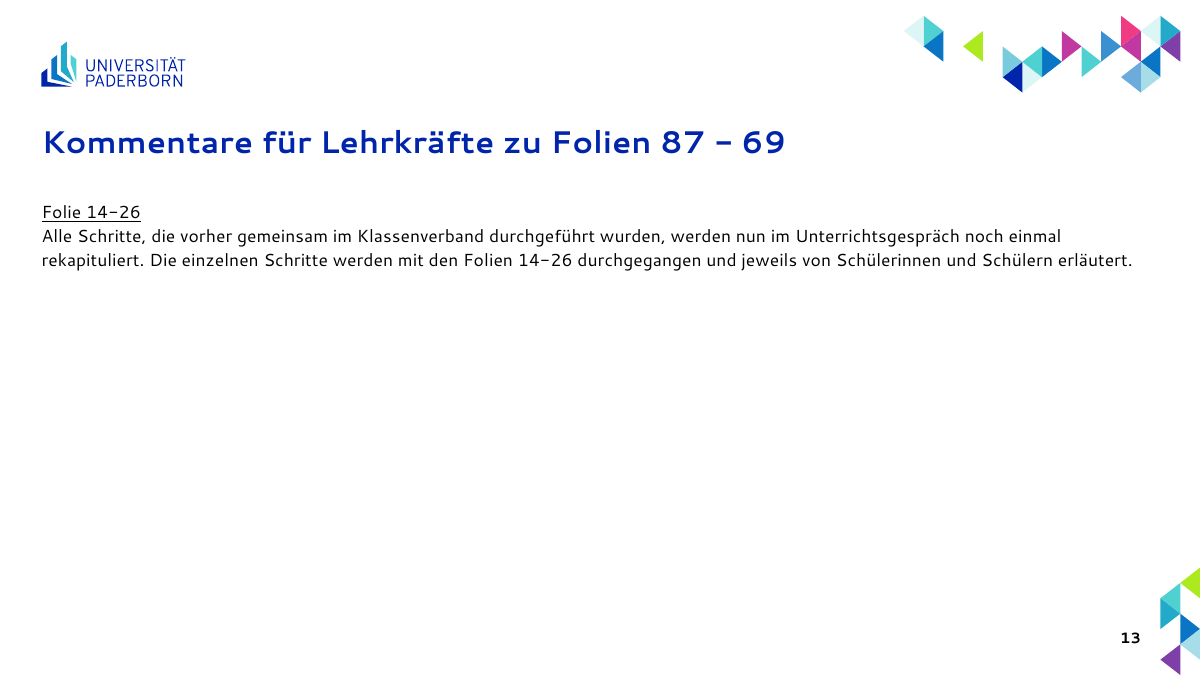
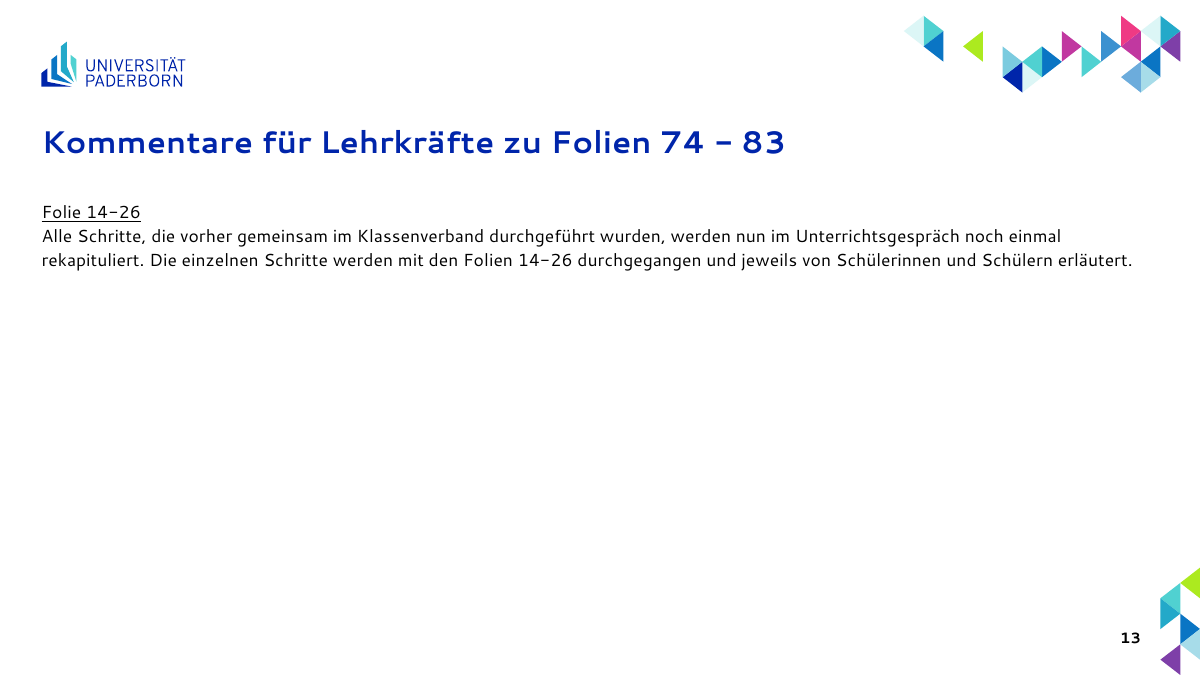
87: 87 -> 74 (683, 144)
69: 69 -> 83 (764, 144)
